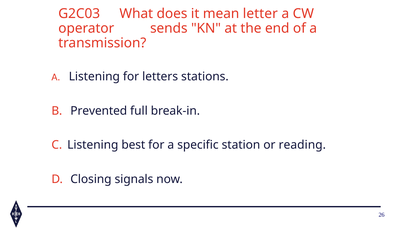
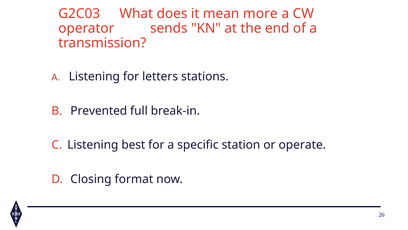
letter: letter -> more (260, 14)
reading: reading -> operate (302, 145)
signals: signals -> format (134, 179)
